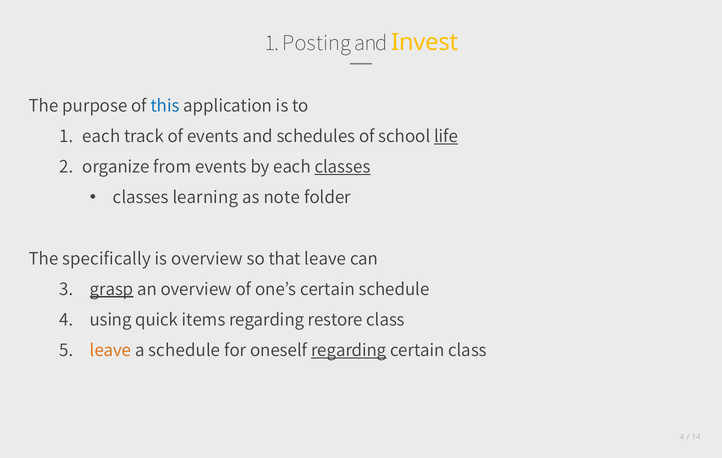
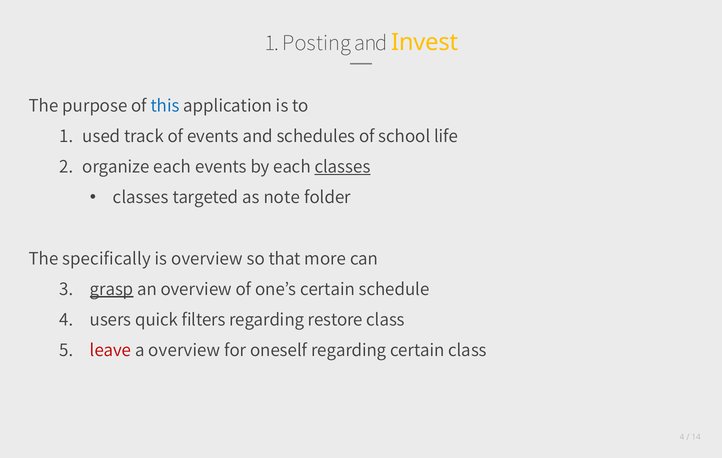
1 each: each -> used (101, 137)
life underline: present -> none (446, 137)
organize from: from -> each (172, 167)
learning: learning -> targeted (205, 198)
that leave: leave -> more (325, 259)
using: using -> users (111, 320)
items: items -> filters (204, 320)
leave colour: orange -> red (111, 351)
a schedule: schedule -> overview (184, 351)
regarding underline: present -> none (349, 351)
